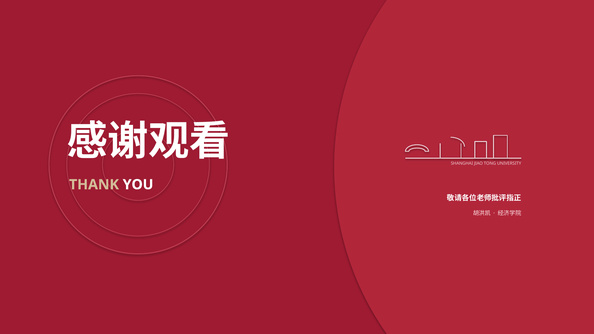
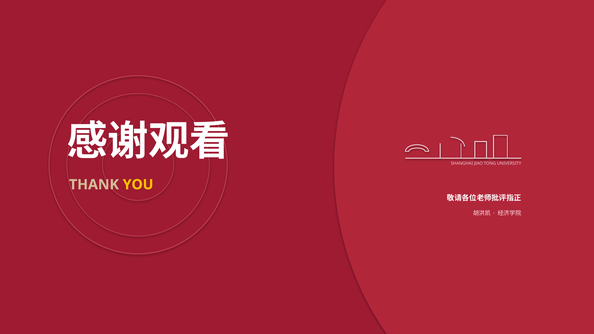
YOU colour: white -> yellow (138, 185)
